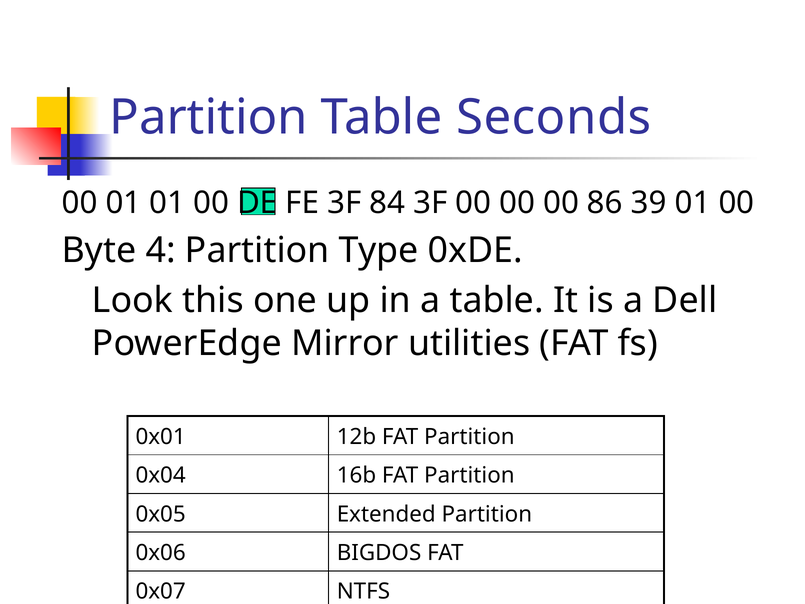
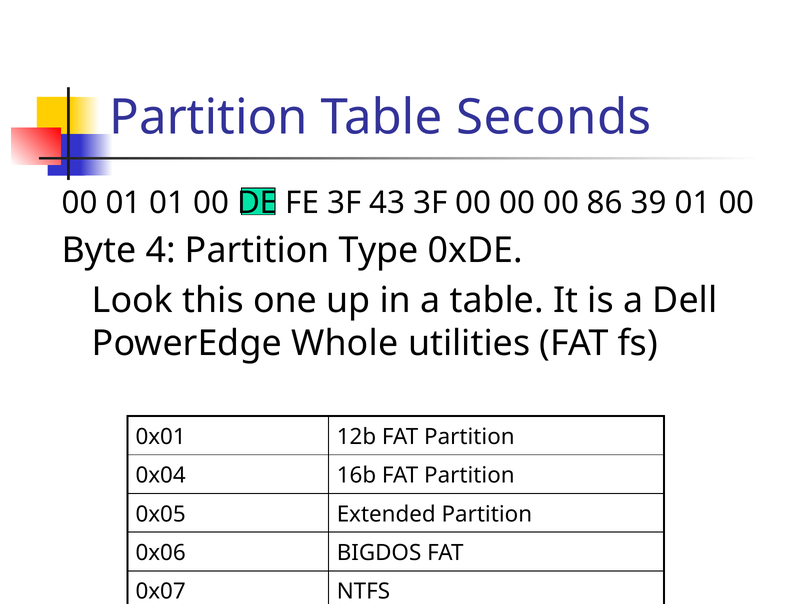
84: 84 -> 43 (387, 203)
Mirror: Mirror -> Whole (345, 343)
